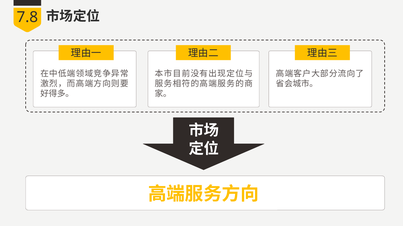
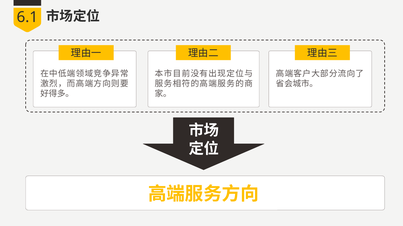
7.8: 7.8 -> 6.1 (27, 17)
